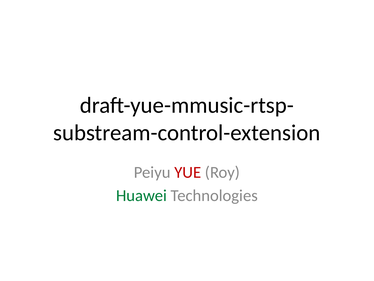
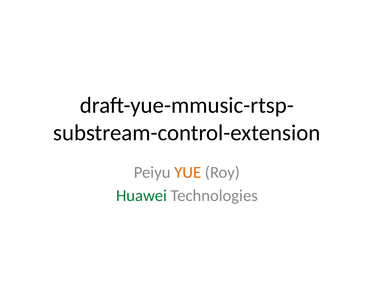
YUE colour: red -> orange (188, 172)
